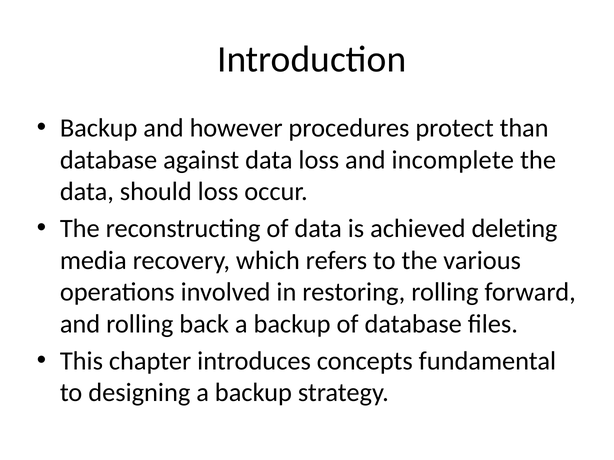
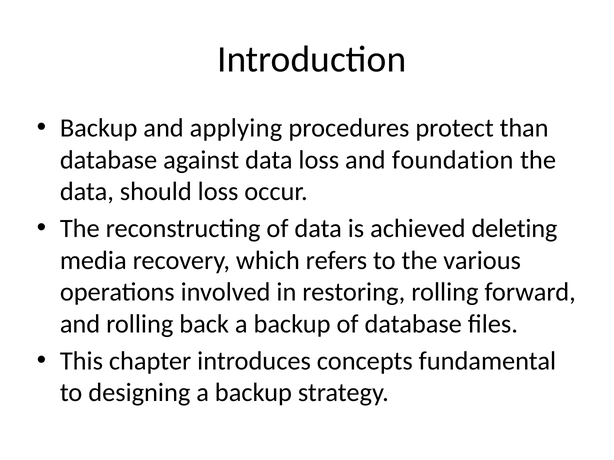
however: however -> applying (236, 128)
incomplete: incomplete -> foundation (453, 160)
